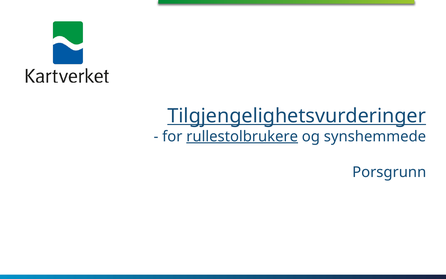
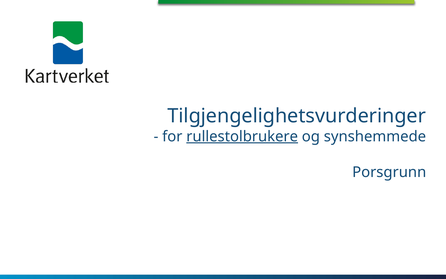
Tilgjengelighetsvurderinger underline: present -> none (297, 116)
